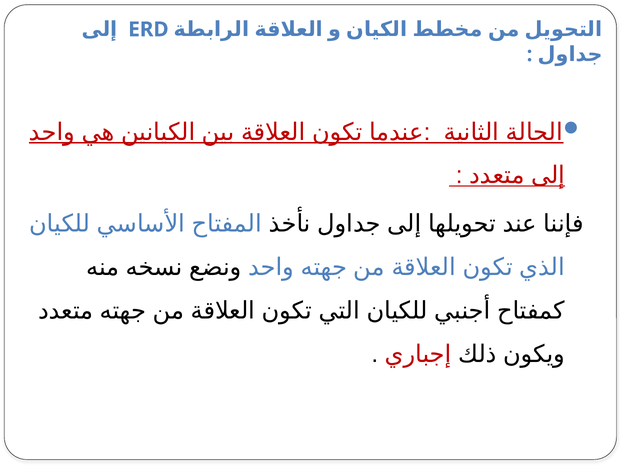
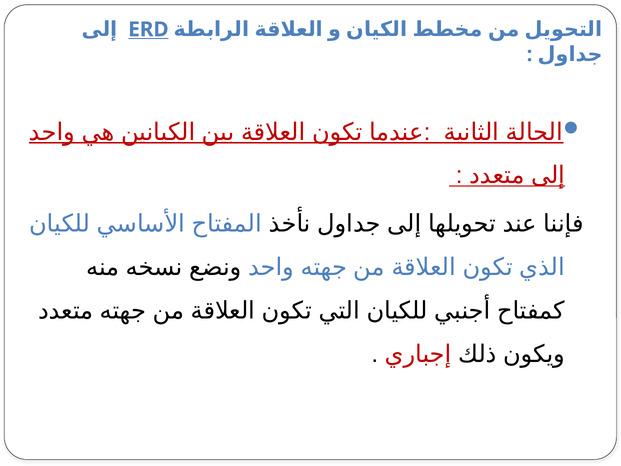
ERD underline: none -> present (148, 29)
